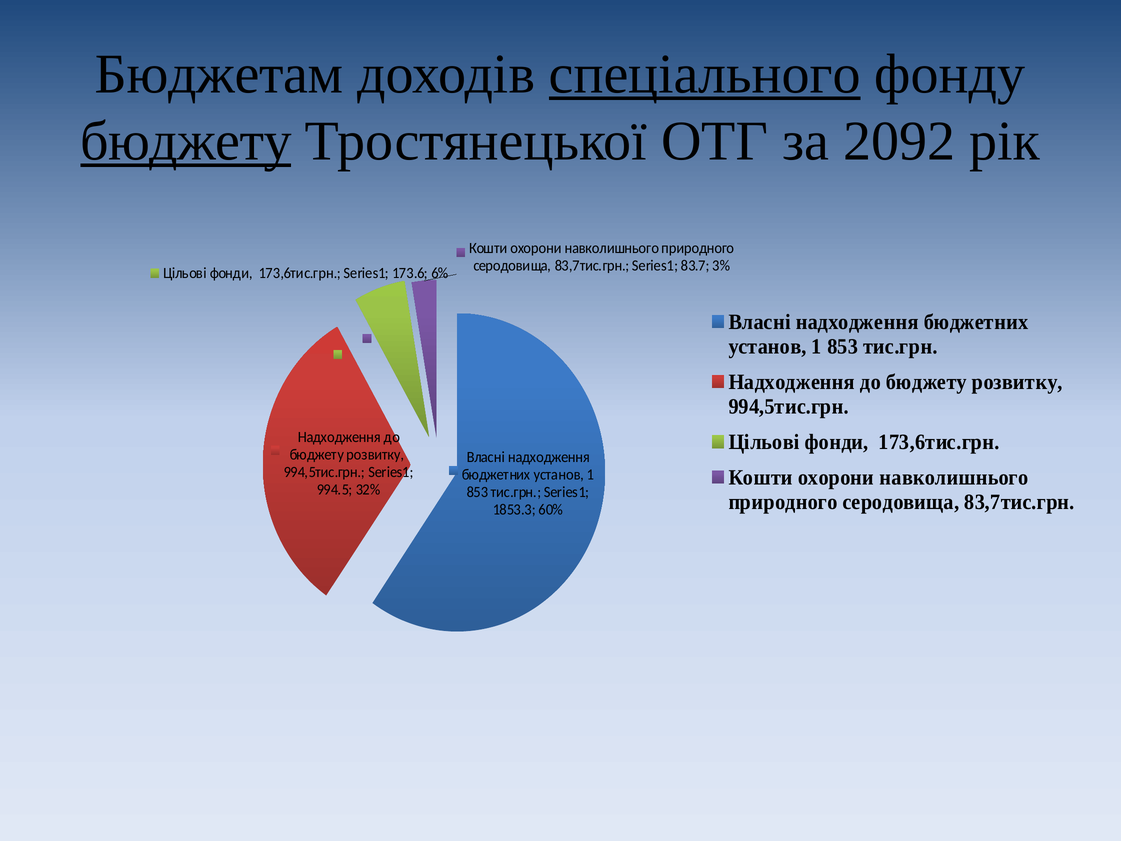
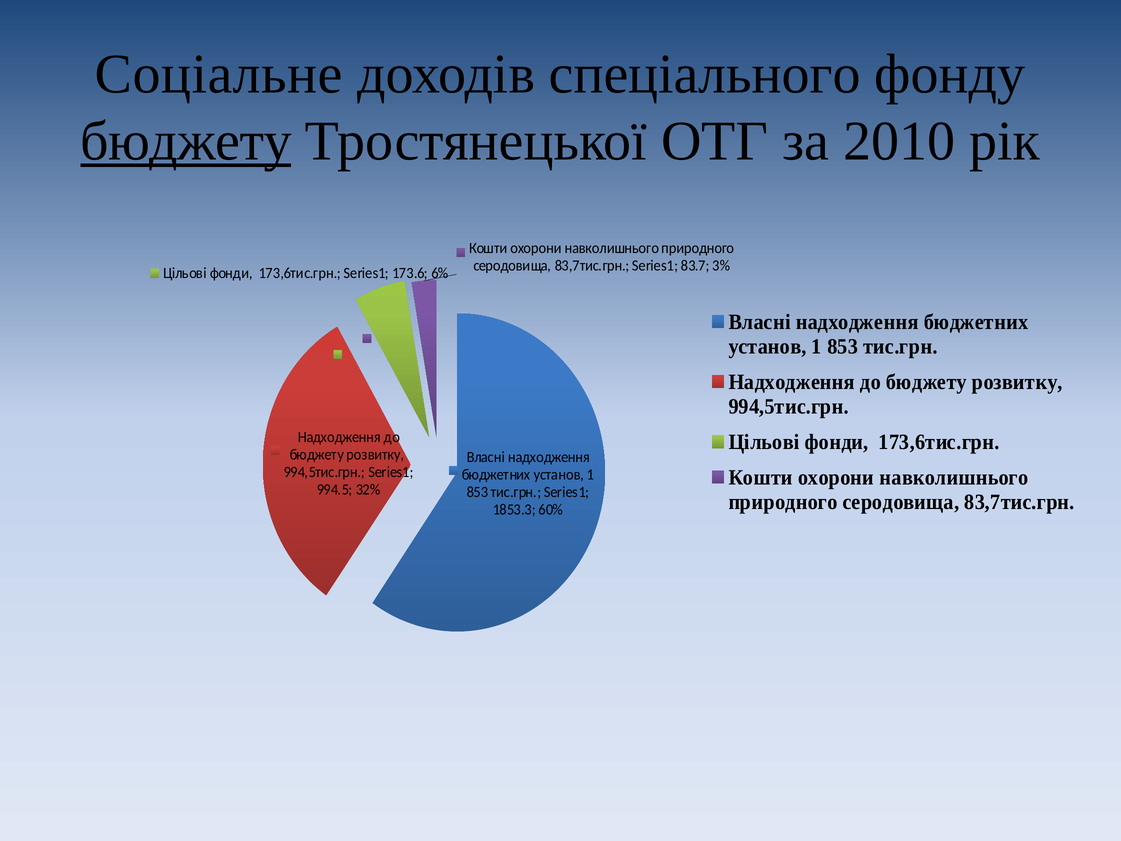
Бюджетам: Бюджетам -> Соціальне (219, 74)
спеціального underline: present -> none (705, 74)
2092: 2092 -> 2010 (899, 141)
